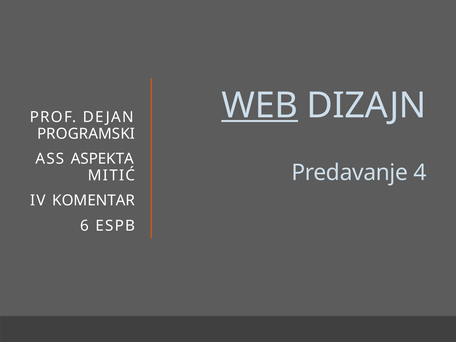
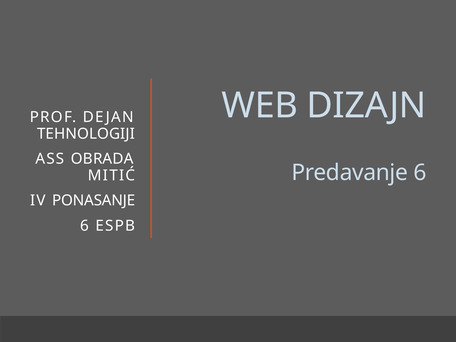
WEB underline: present -> none (260, 106)
PROGRAMSKI: PROGRAMSKI -> TEHNOLOGIJI (86, 134)
ASPEKTA: ASPEKTA -> OBRADA (102, 159)
Predavanje 4: 4 -> 6 (420, 173)
KOMENTAR: KOMENTAR -> PONASANJE (94, 201)
